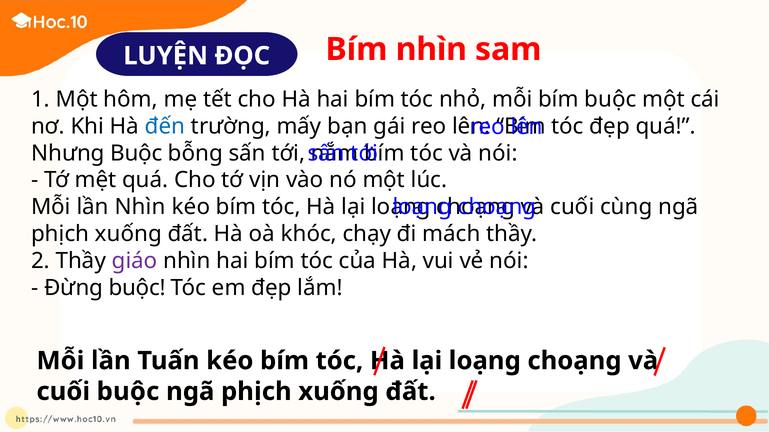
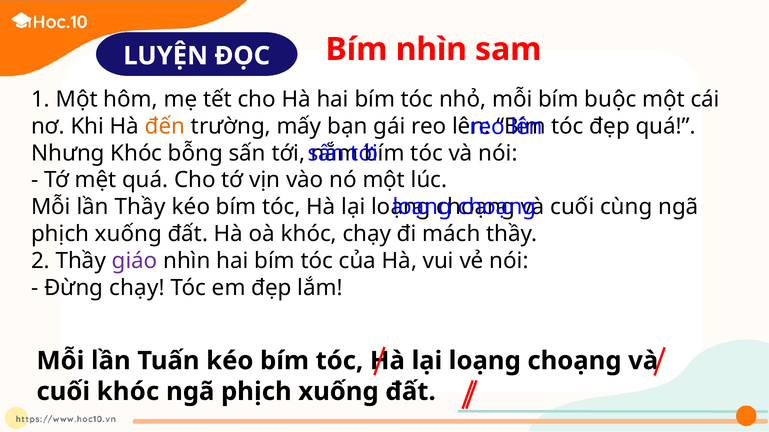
đến colour: blue -> orange (165, 126)
Nhưng Buộc: Buộc -> Khóc (136, 153)
lần Nhìn: Nhìn -> Thầy (140, 207)
Đừng buộc: buộc -> chạy (137, 288)
cuối buộc: buộc -> khóc (128, 392)
